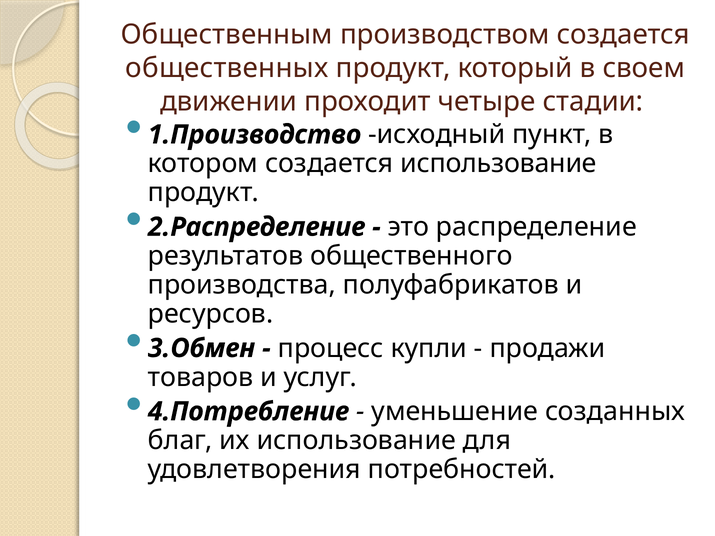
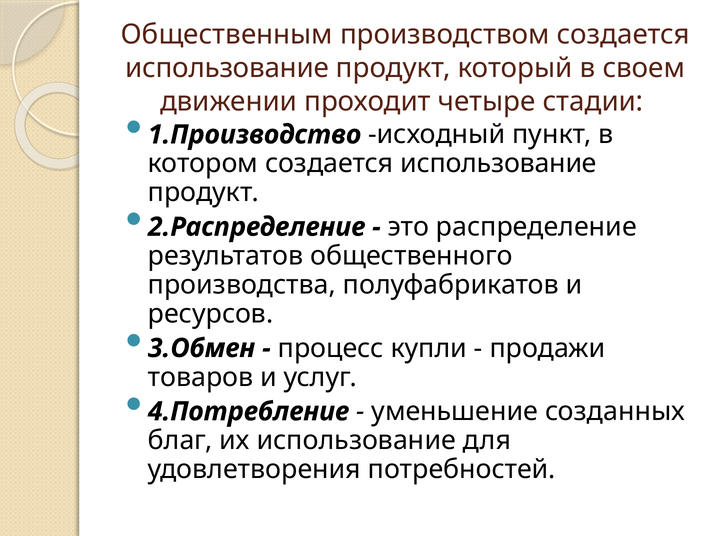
общественных: общественных -> использование (227, 68)
